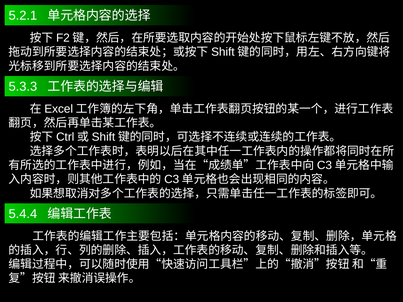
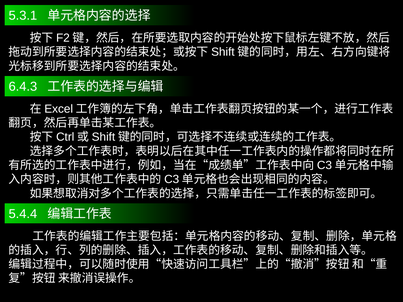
5.2.1: 5.2.1 -> 5.3.1 (23, 16)
5.3.3: 5.3.3 -> 6.4.3 (23, 87)
